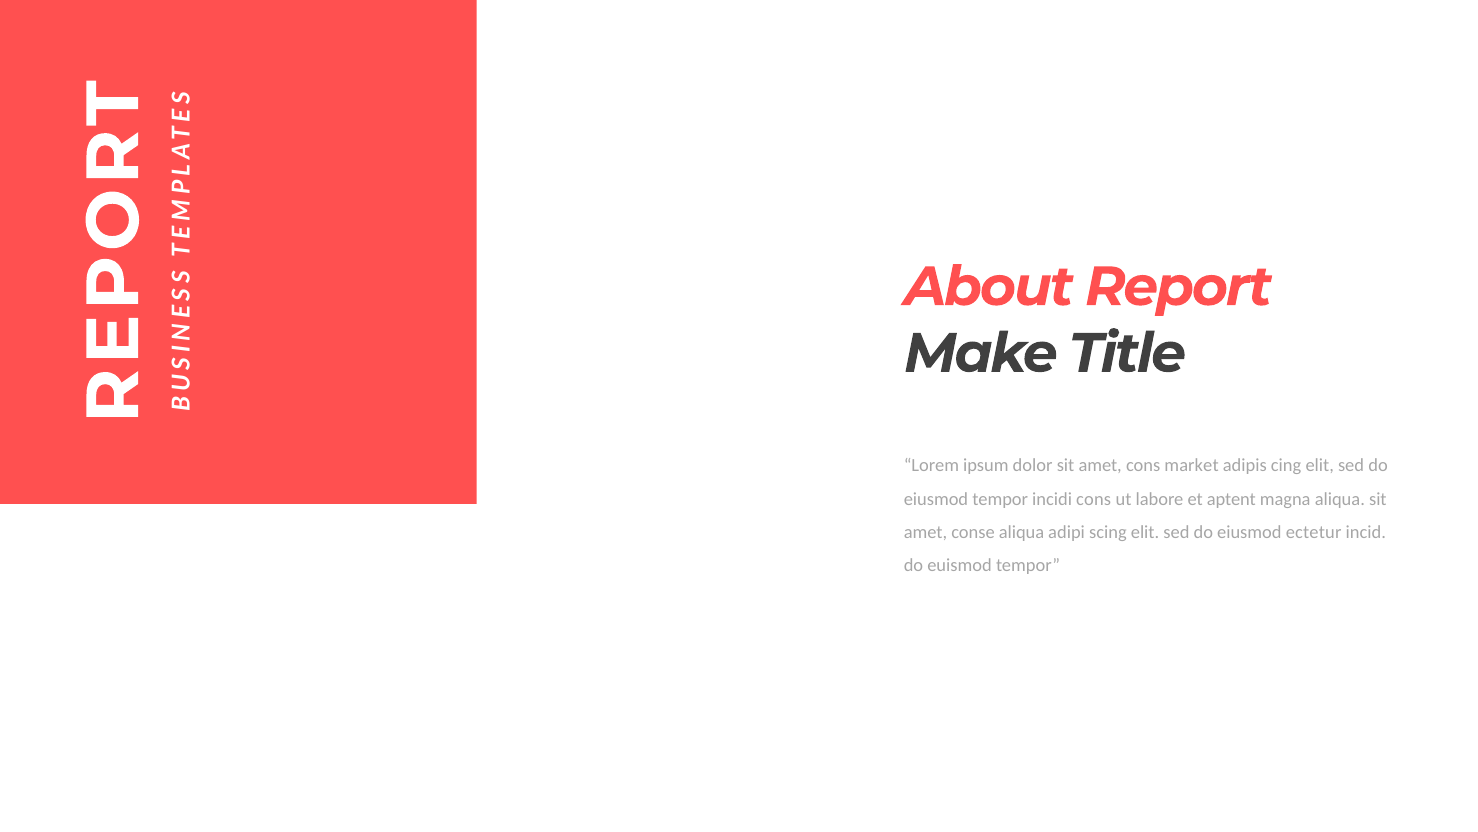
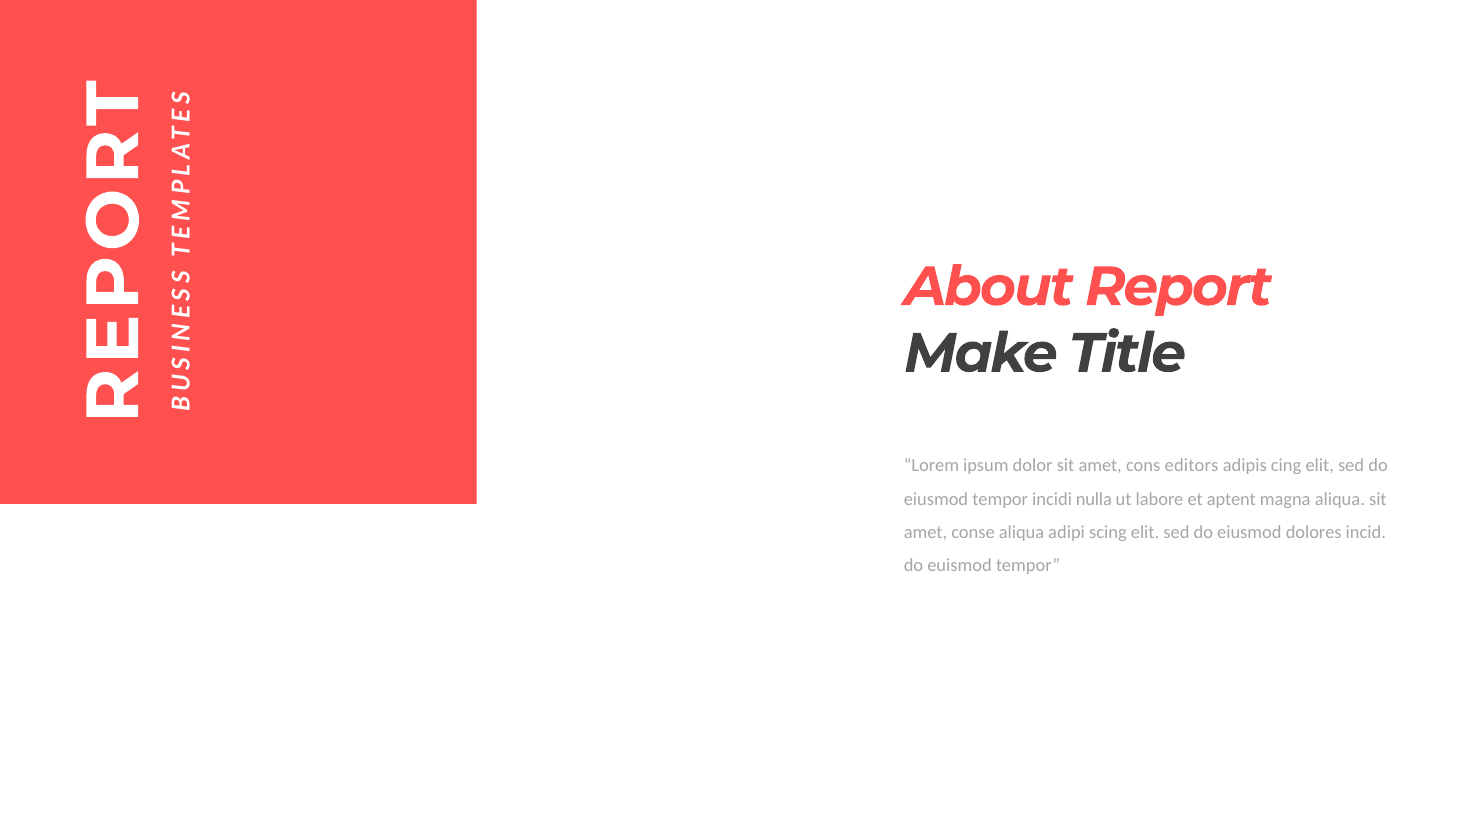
market: market -> editors (1192, 465)
incidi cons: cons -> nulla (1094, 499)
ectetur: ectetur -> dolores (1314, 532)
